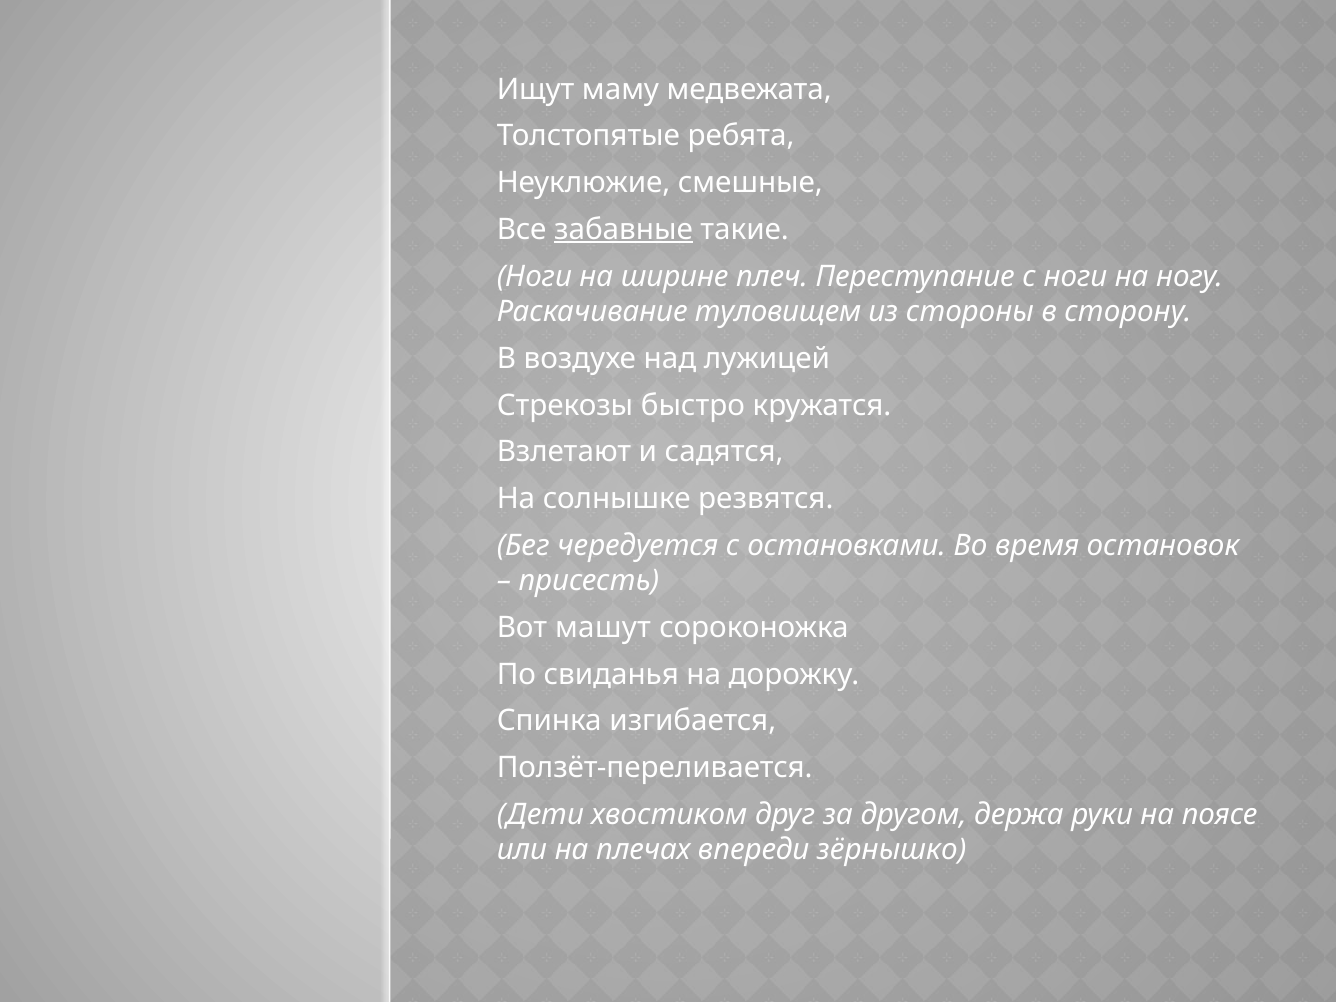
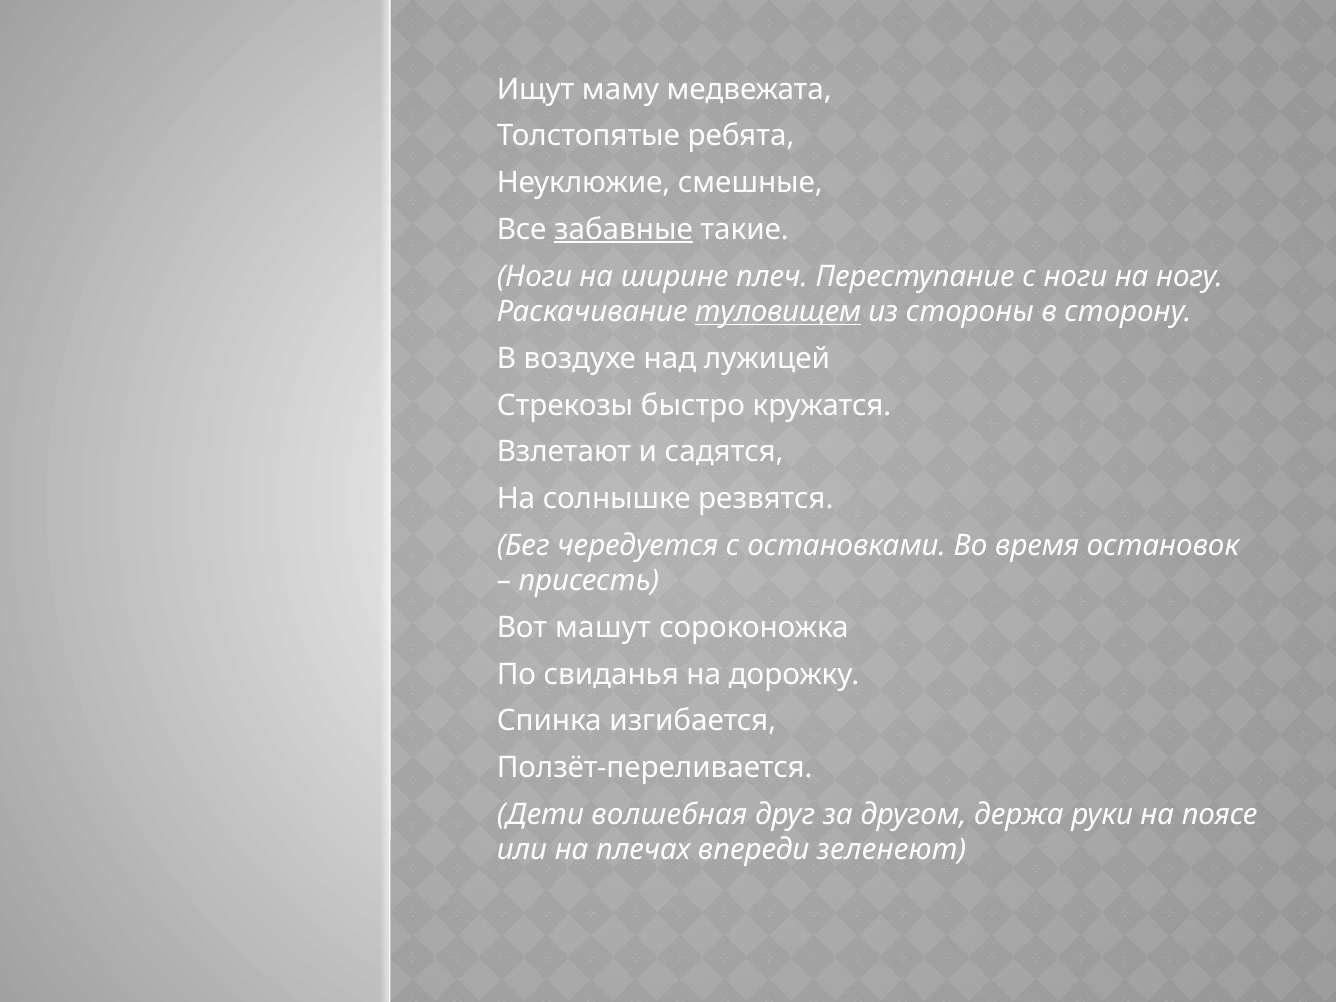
туловищем underline: none -> present (778, 312)
хвостиком: хвостиком -> волшебная (669, 814)
зёрнышко: зёрнышко -> зеленеют (892, 850)
